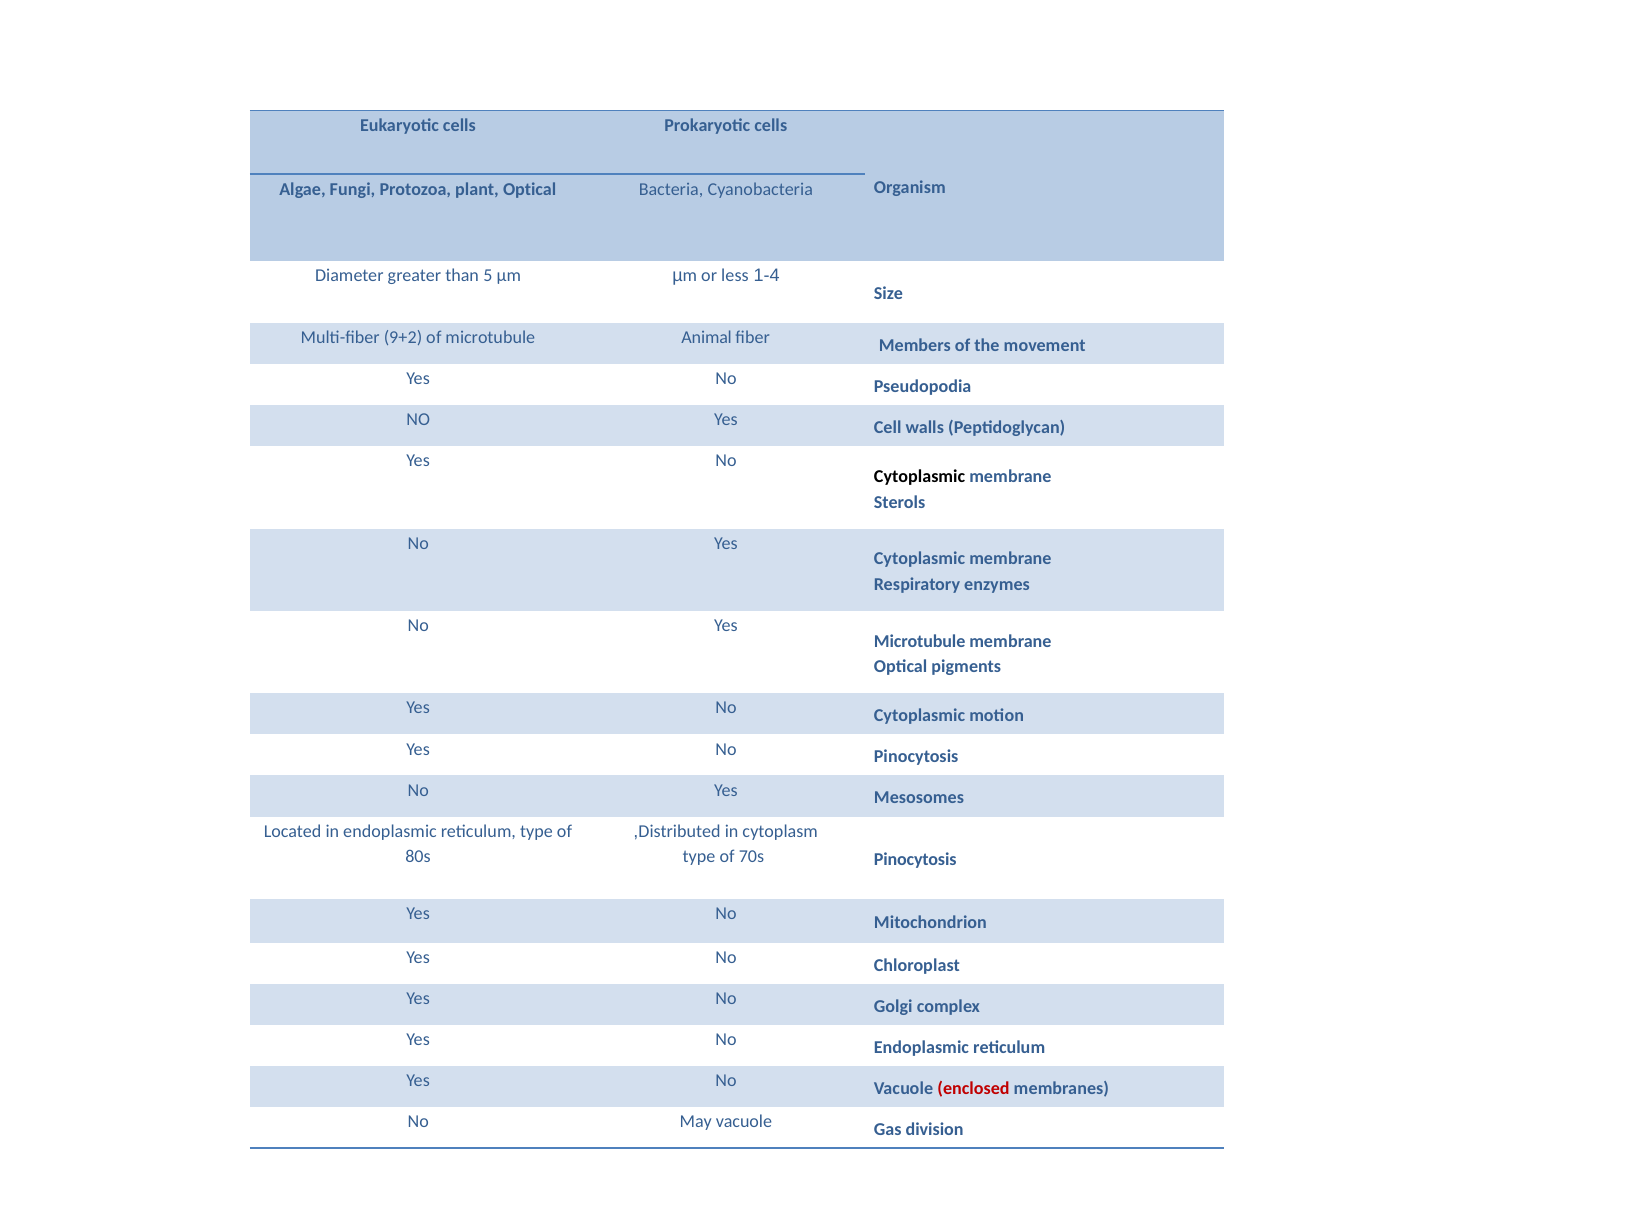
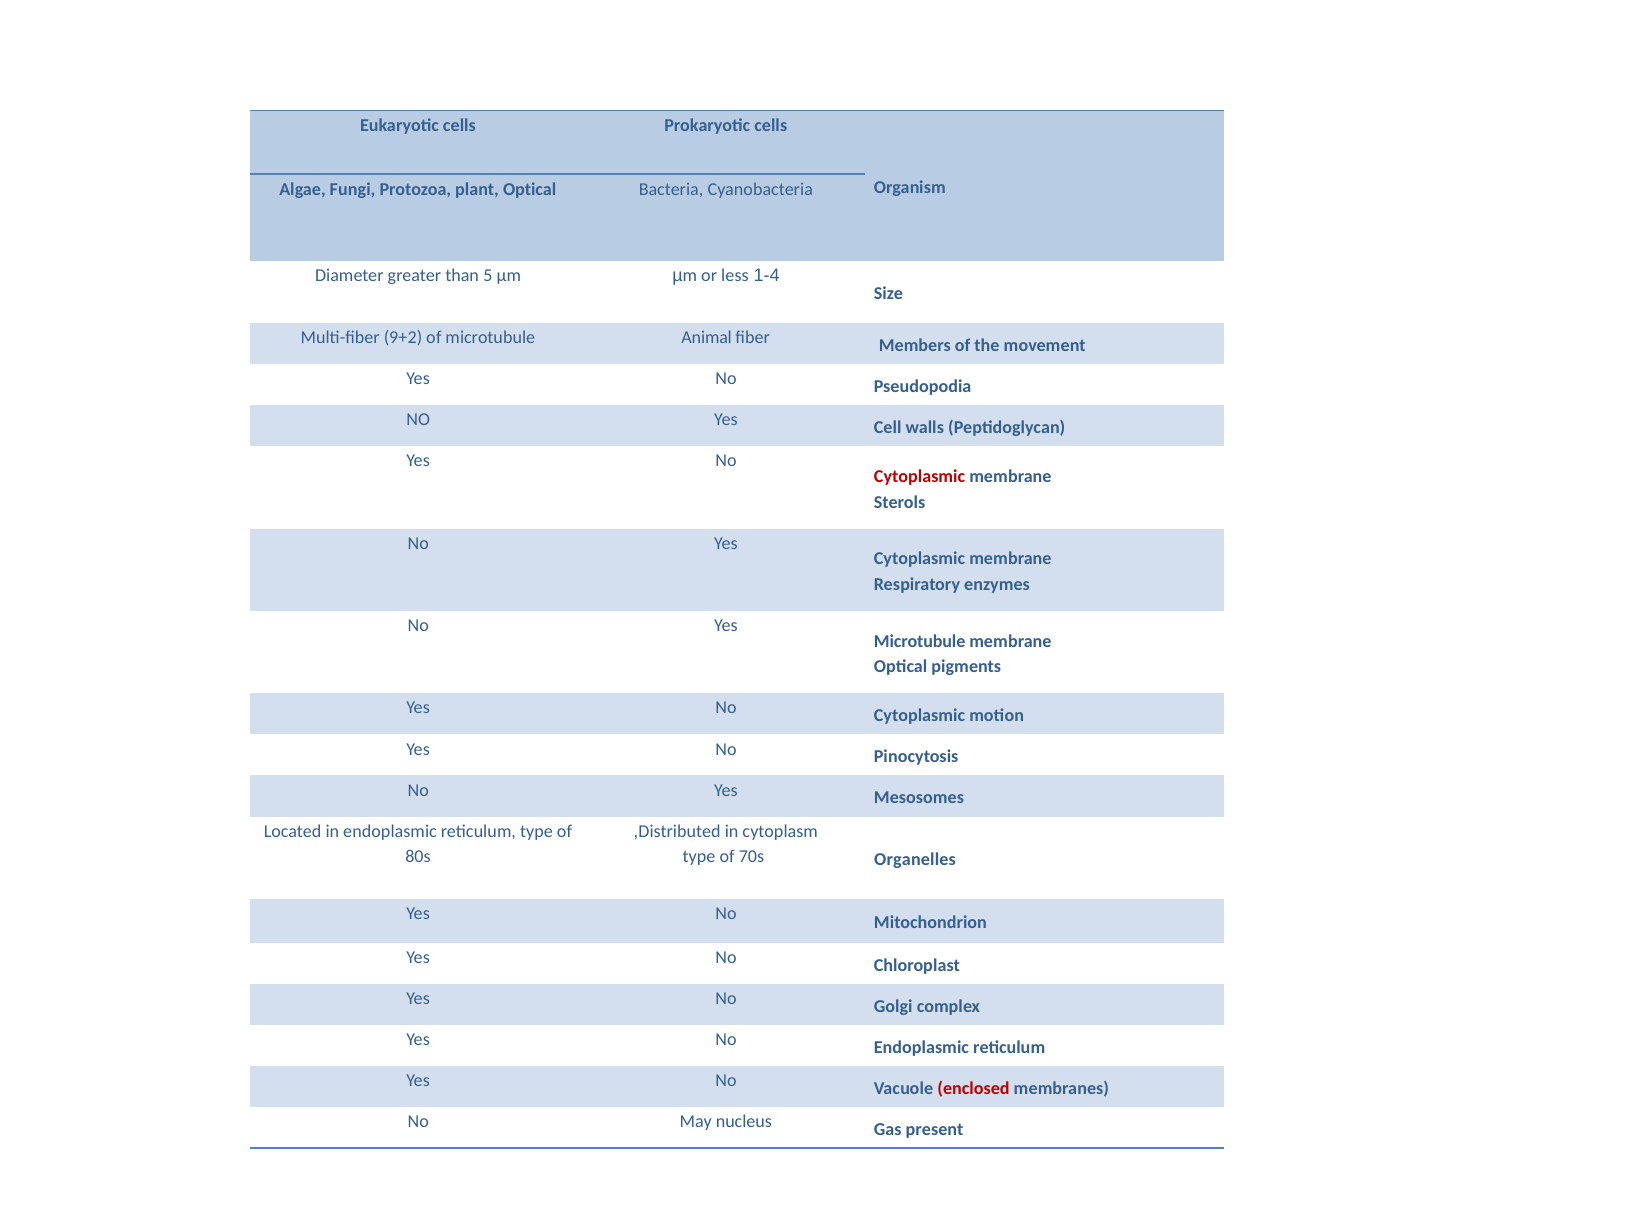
Cytoplasmic colour: black -> red (920, 476)
70s Pinocytosis: Pinocytosis -> Organelles (915, 860)
May vacuole: vacuole -> nucleus (744, 1122)
division: division -> present (935, 1129)
